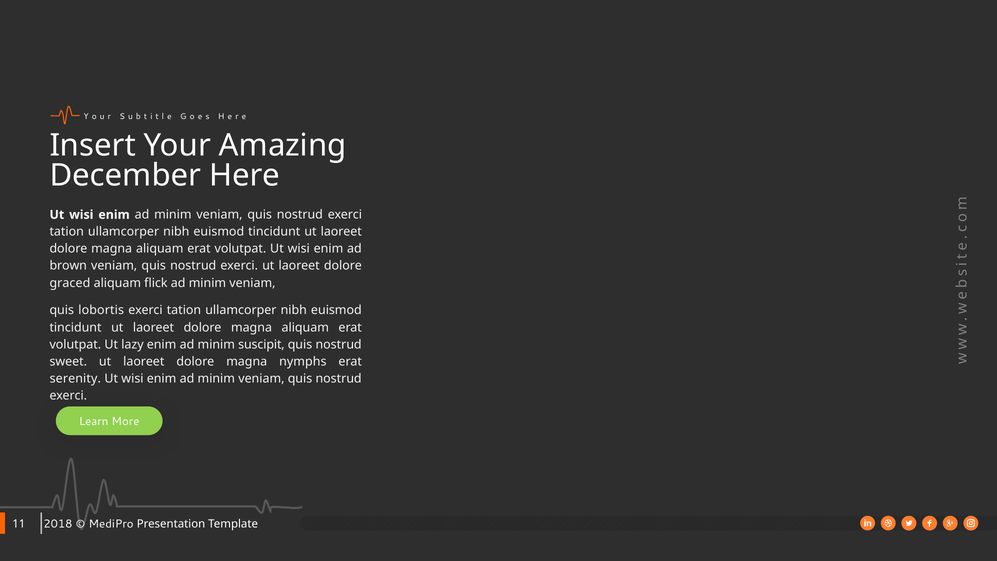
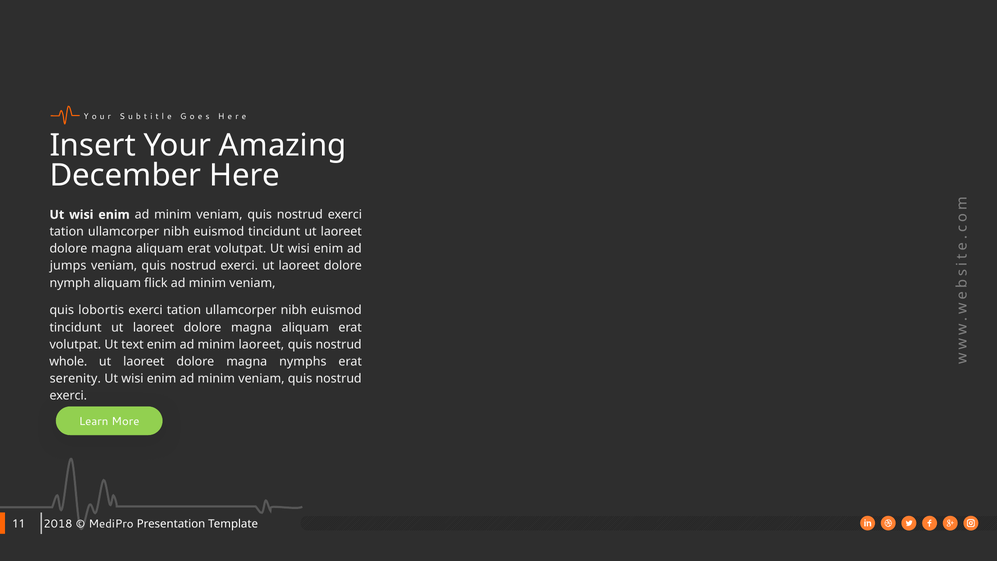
brown: brown -> jumps (68, 266)
graced: graced -> nymph (70, 283)
lazy: lazy -> text (132, 344)
minim suscipit: suscipit -> laoreet (261, 344)
sweet: sweet -> whole (68, 361)
